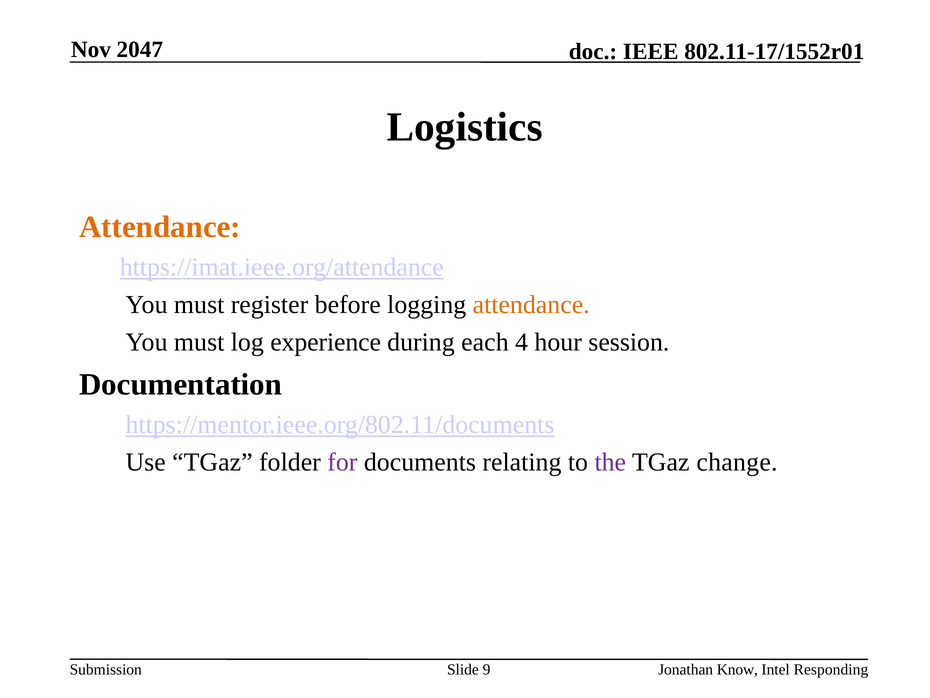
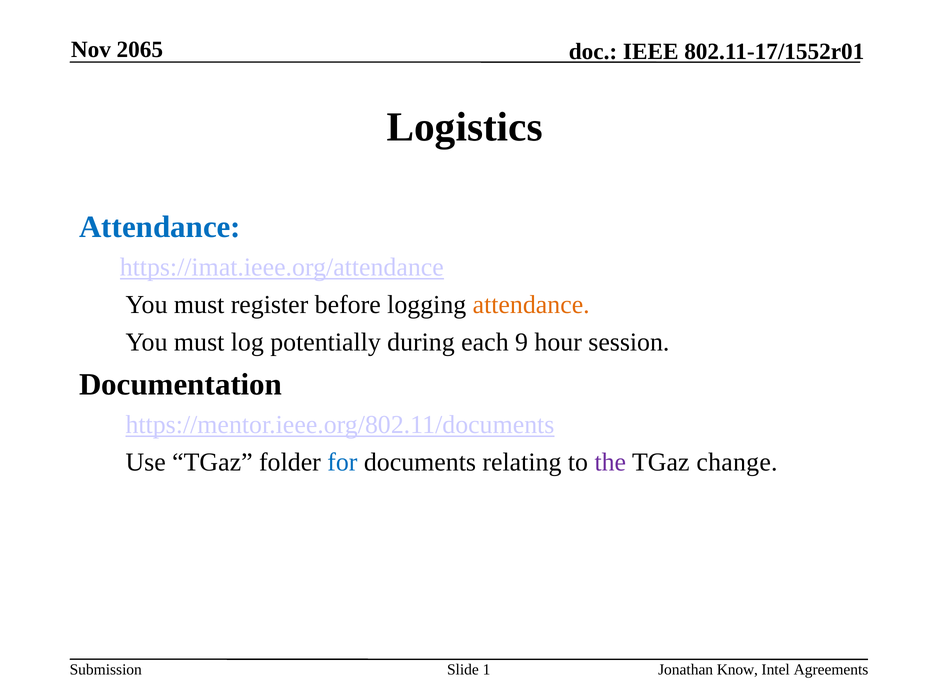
2047: 2047 -> 2065 (140, 49)
Attendance colour: orange -> blue (160, 227)
experience: experience -> potentially (326, 342)
4: 4 -> 9 (522, 342)
for colour: purple -> blue (342, 462)
9: 9 -> 1 (487, 669)
Responding: Responding -> Agreements (831, 669)
